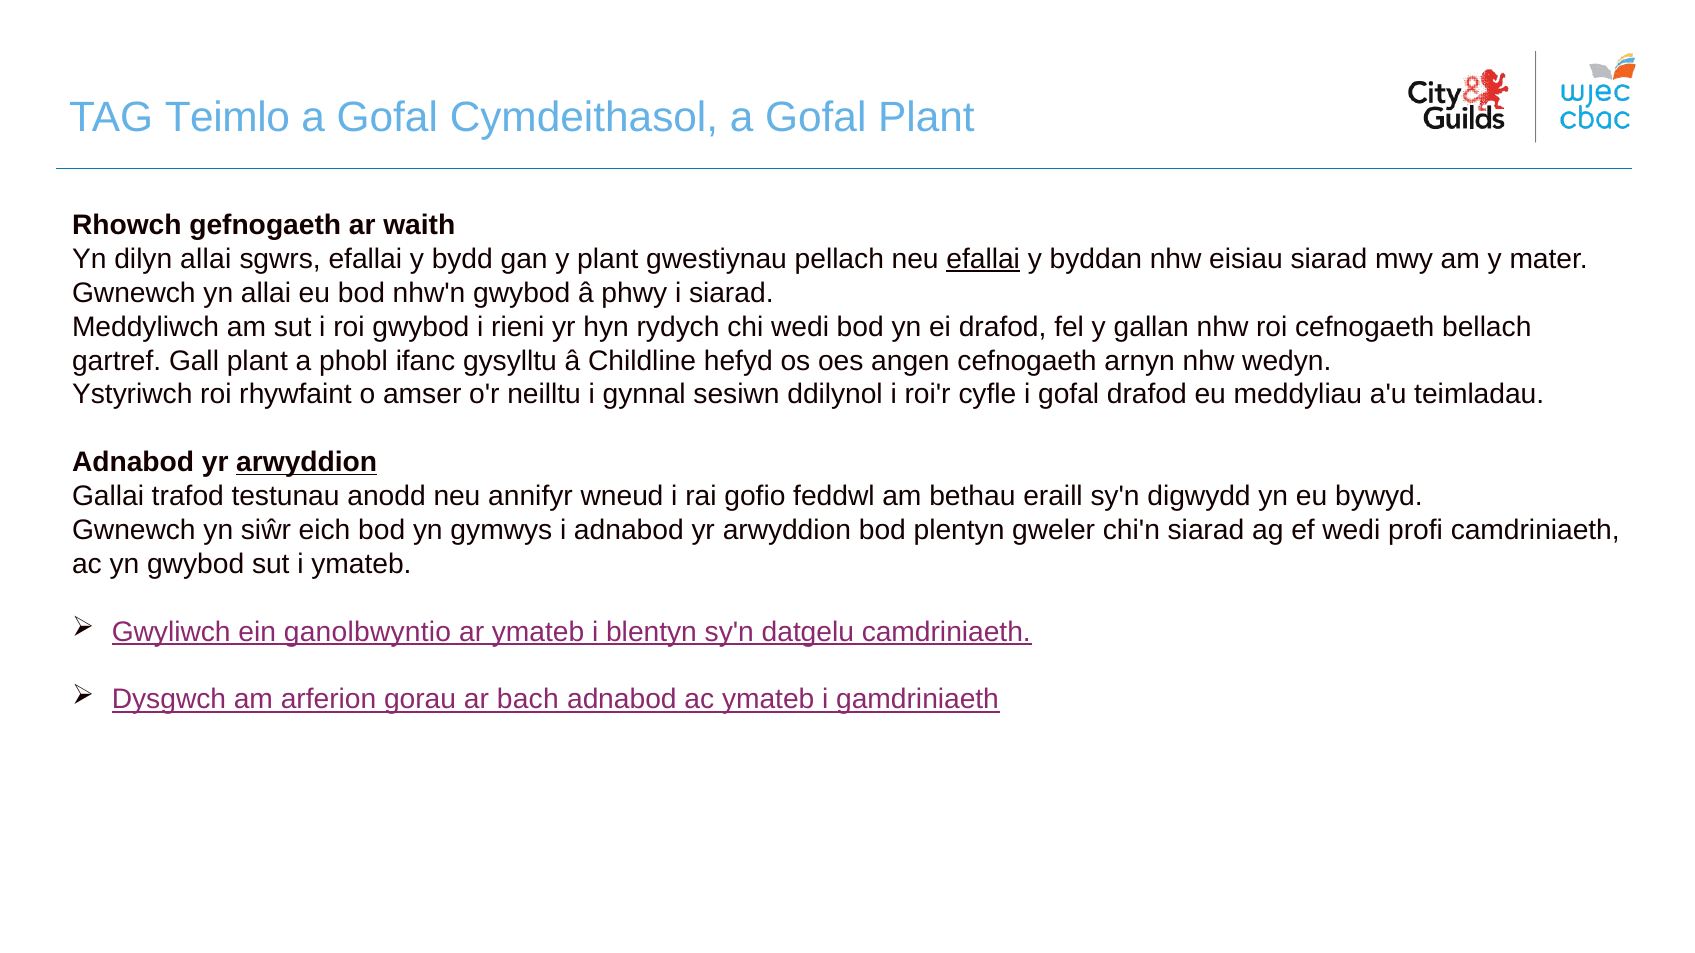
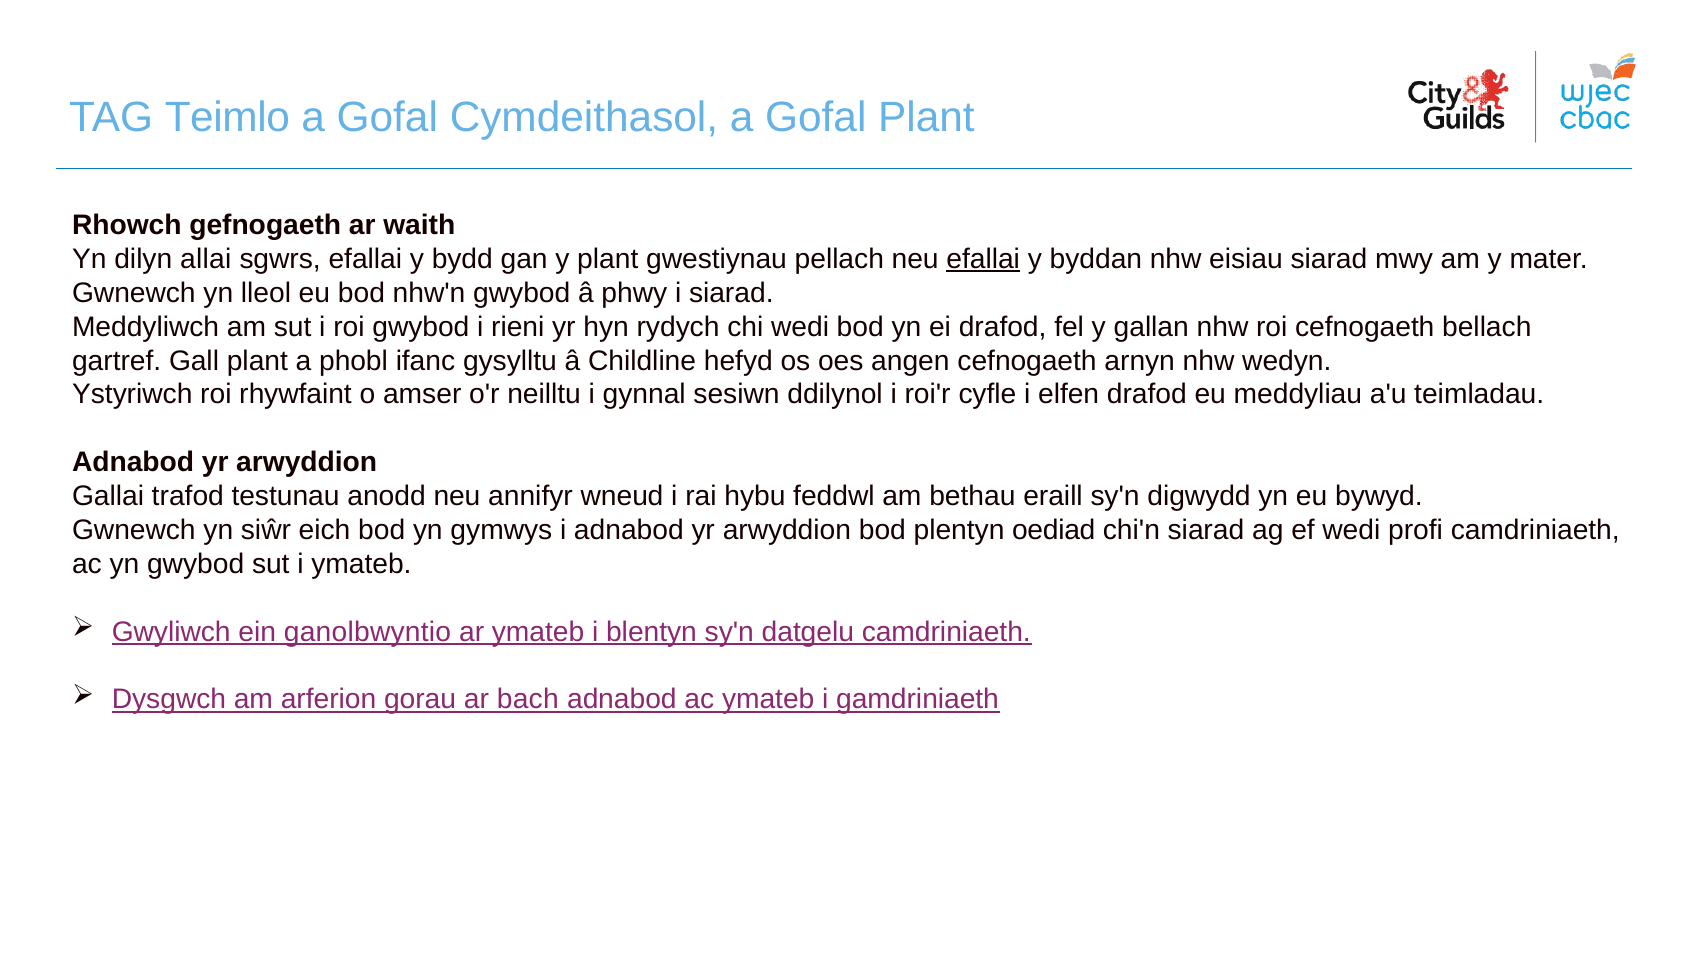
yn allai: allai -> lleol (266, 293)
i gofal: gofal -> elfen (1069, 395)
arwyddion underline: present -> none (307, 463)
gofio: gofio -> hybu (755, 496)
gweler: gweler -> oediad (1054, 530)
